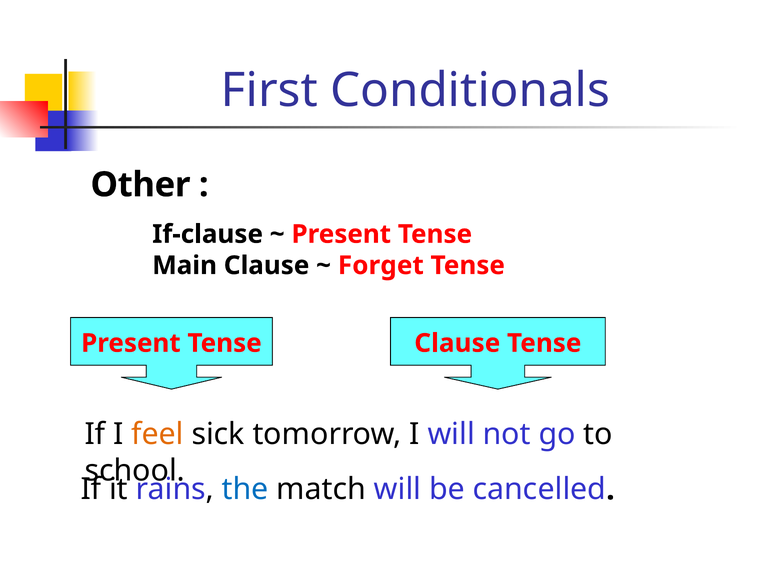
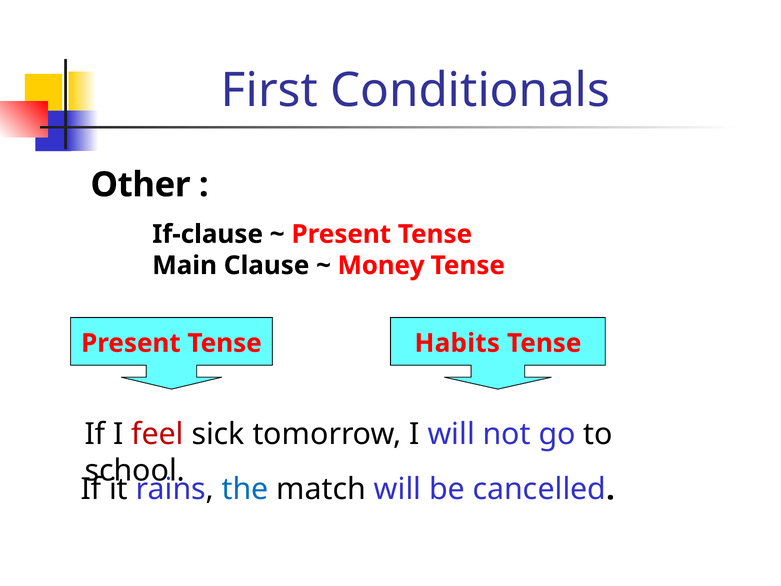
Forget: Forget -> Money (381, 265)
Tense Clause: Clause -> Habits (457, 343)
feel colour: orange -> red (158, 434)
